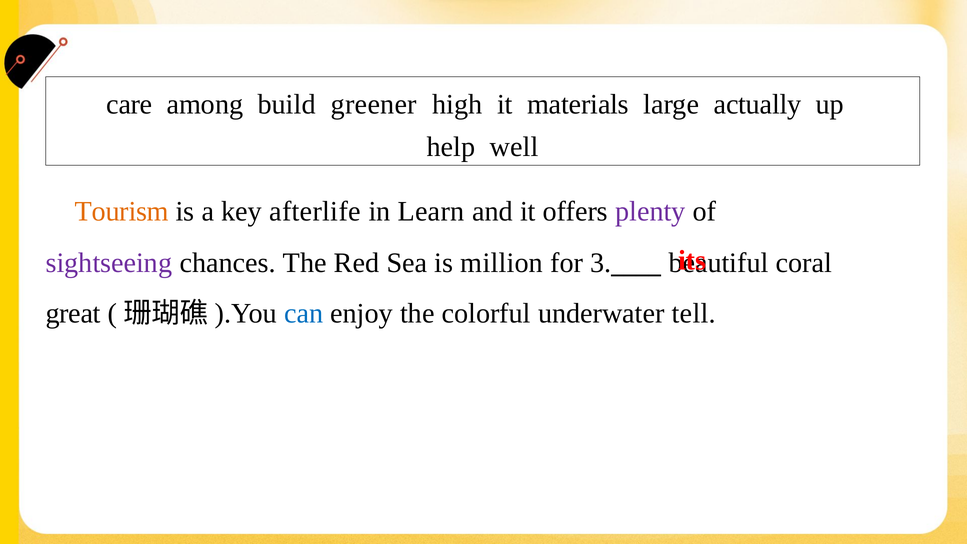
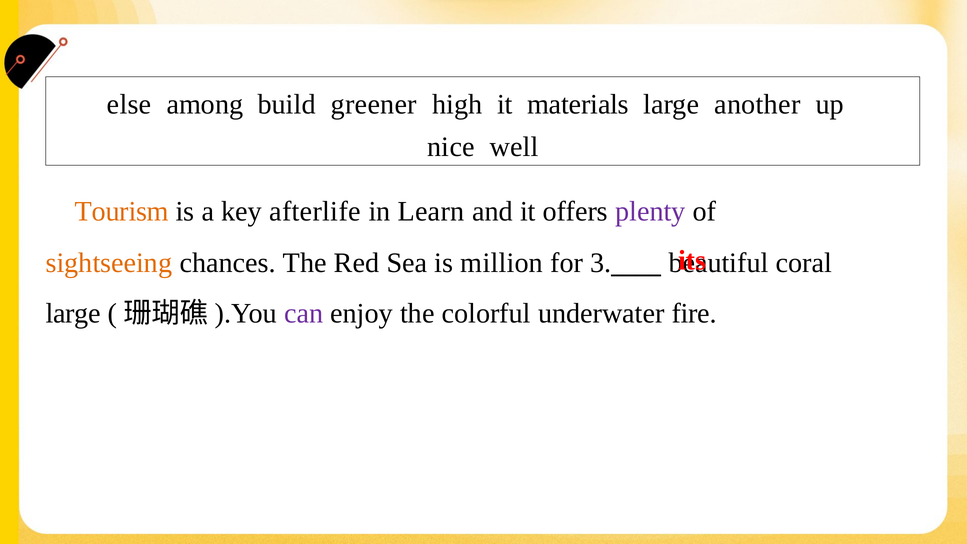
care: care -> else (129, 104)
actually: actually -> another (757, 104)
help: help -> nice (451, 147)
sightseeing colour: purple -> orange (109, 263)
great: great -> large (73, 313)
can colour: blue -> purple (304, 313)
tell: tell -> fire (694, 313)
